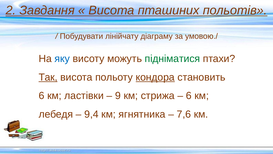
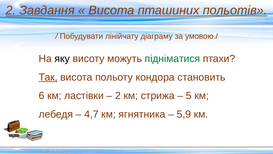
яку colour: blue -> black (62, 59)
кондора underline: present -> none (155, 77)
9: 9 -> 2 (118, 95)
6: 6 -> 5 (189, 95)
9,4: 9,4 -> 4,7 (91, 114)
7,6: 7,6 -> 5,9 (184, 114)
